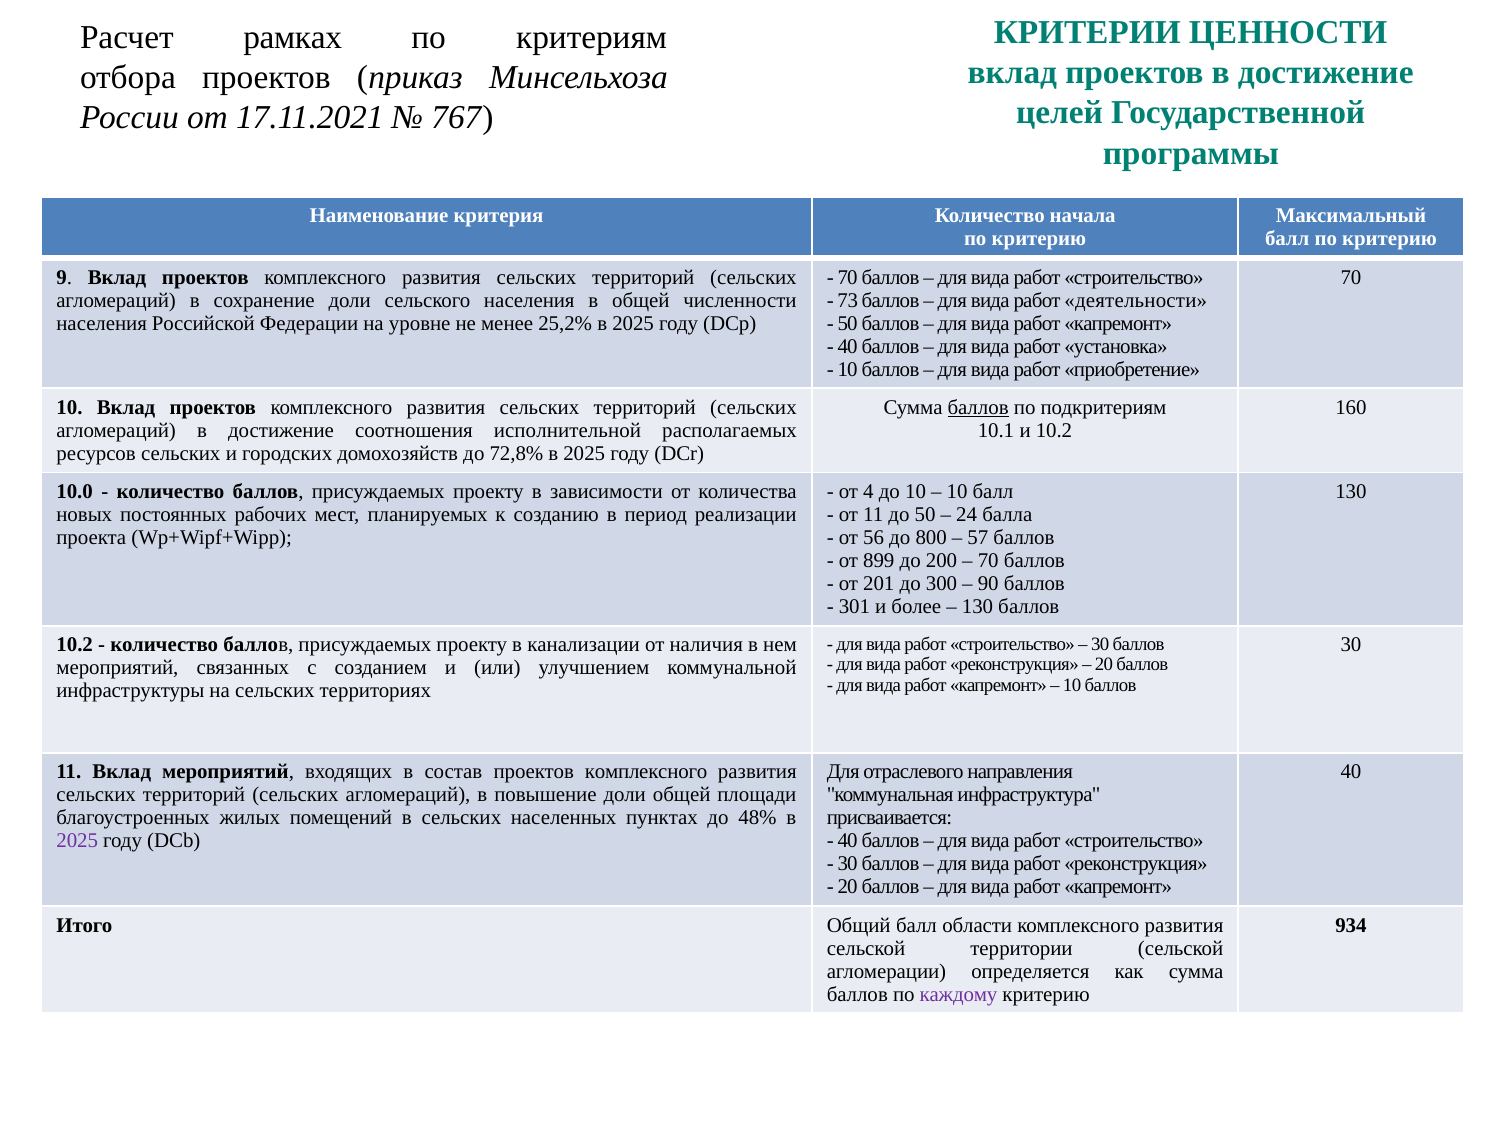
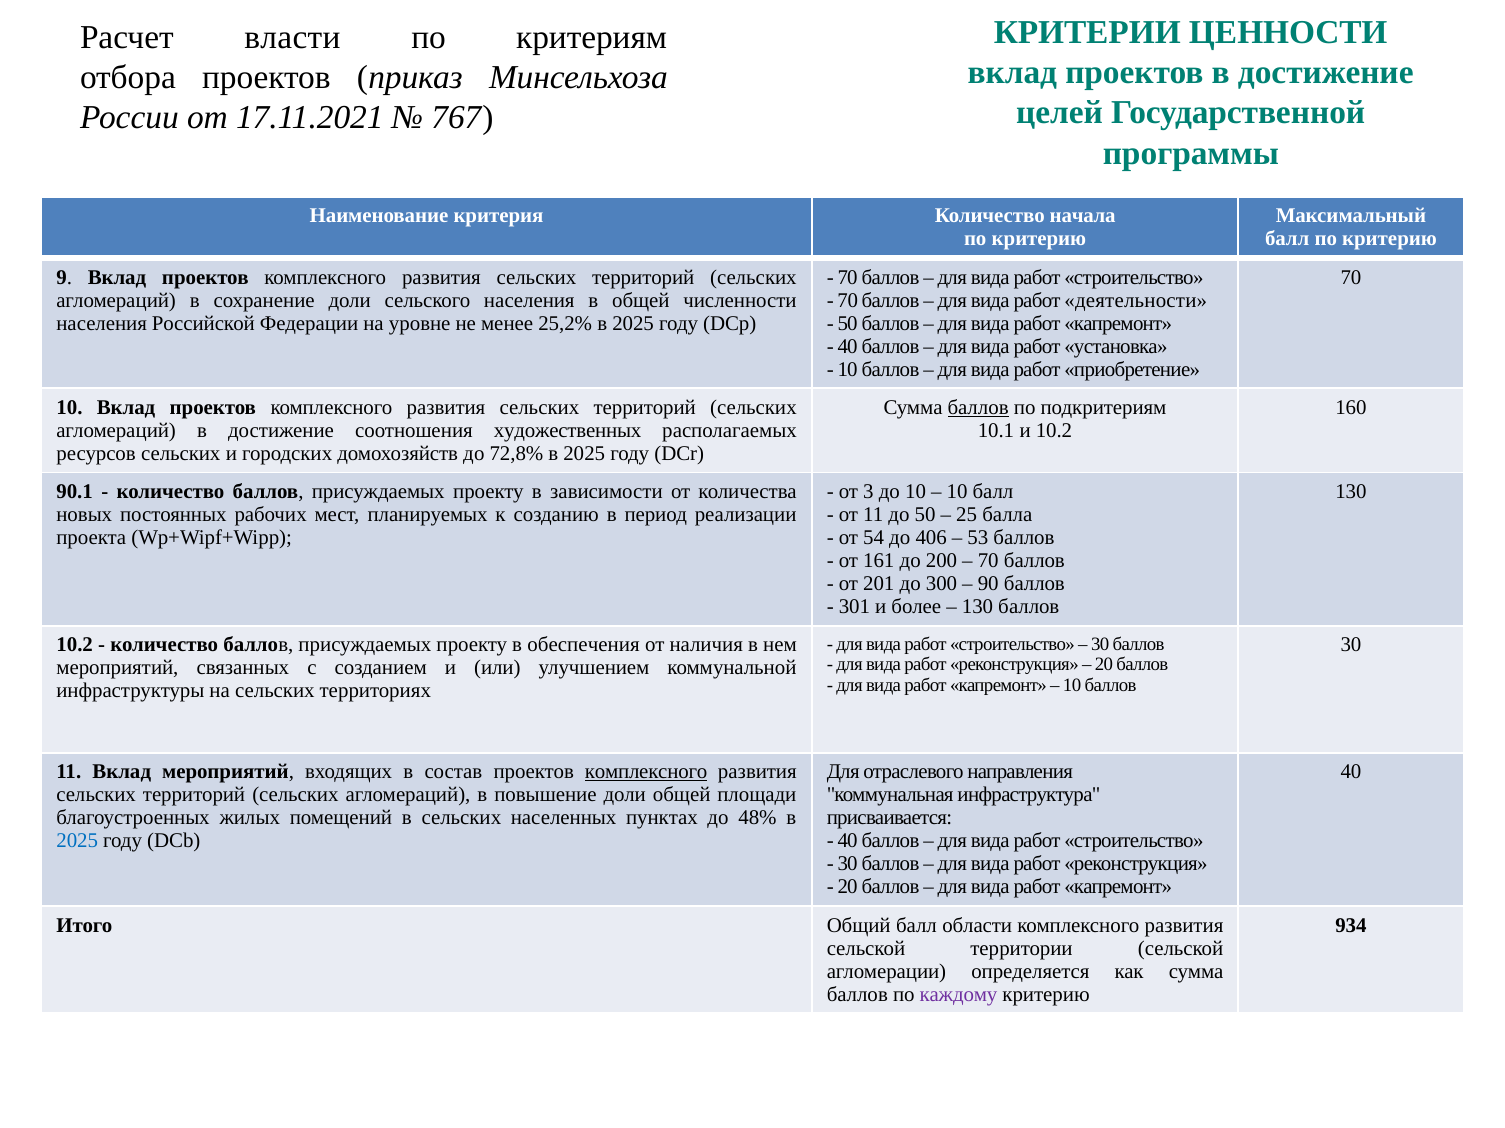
рамках: рамках -> власти (292, 37)
73: 73 -> 70 (848, 300)
исполнительной: исполнительной -> художественных (568, 431)
10.0: 10.0 -> 90.1 (75, 492)
4: 4 -> 3 (868, 492)
24: 24 -> 25 (967, 515)
56: 56 -> 54 (874, 538)
800: 800 -> 406 (931, 538)
57: 57 -> 53 (978, 538)
899: 899 -> 161 (879, 561)
канализации: канализации -> обеспечения (584, 645)
комплексного underline: none -> present (646, 772)
2025 colour: purple -> blue (77, 842)
